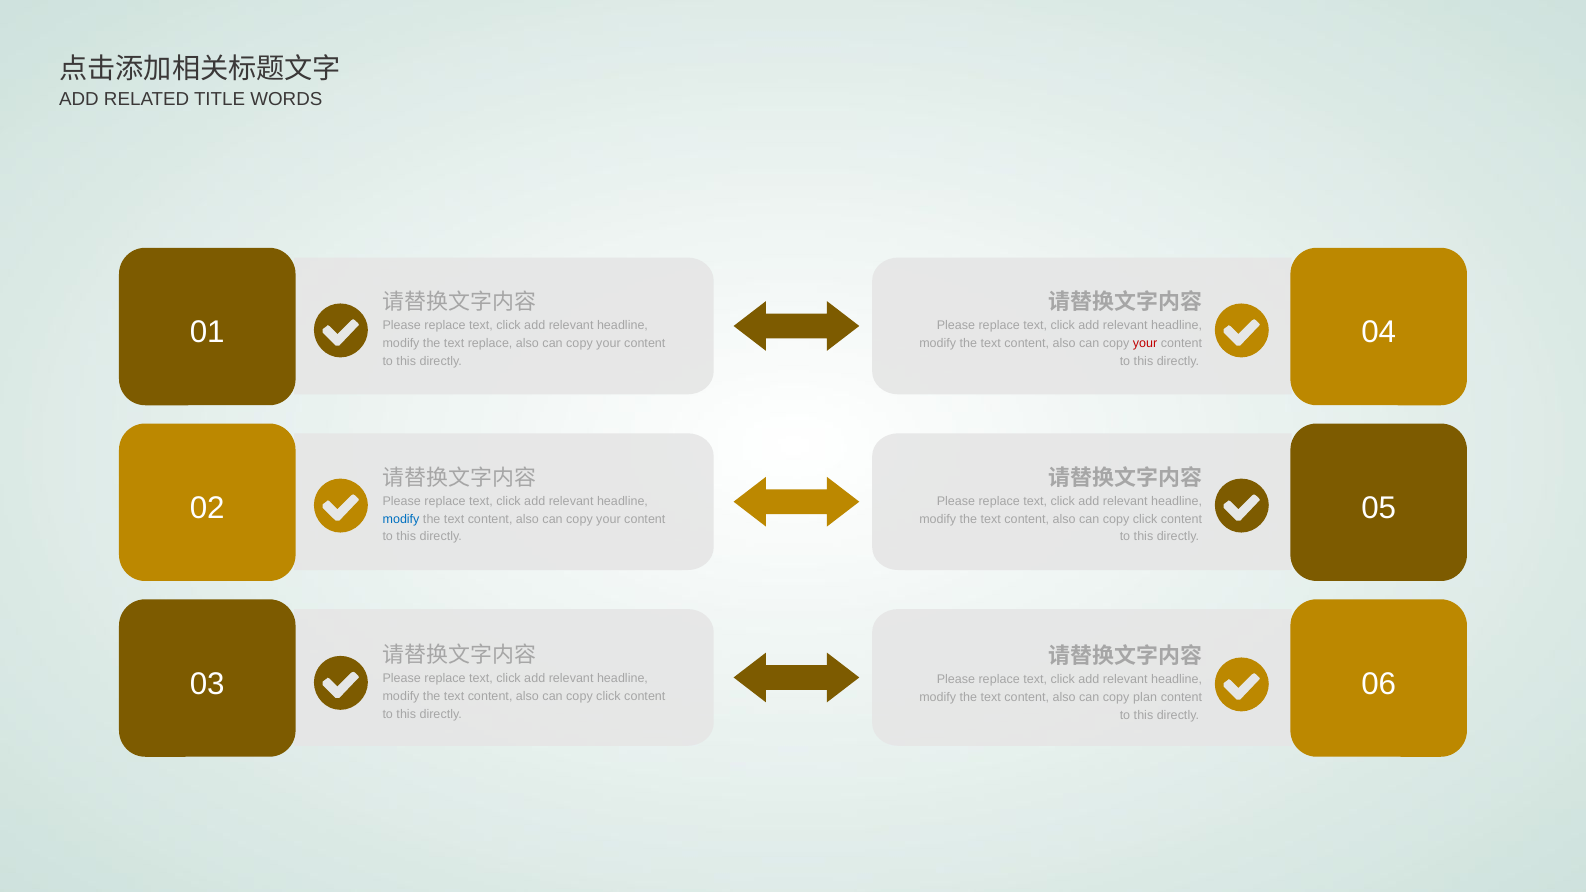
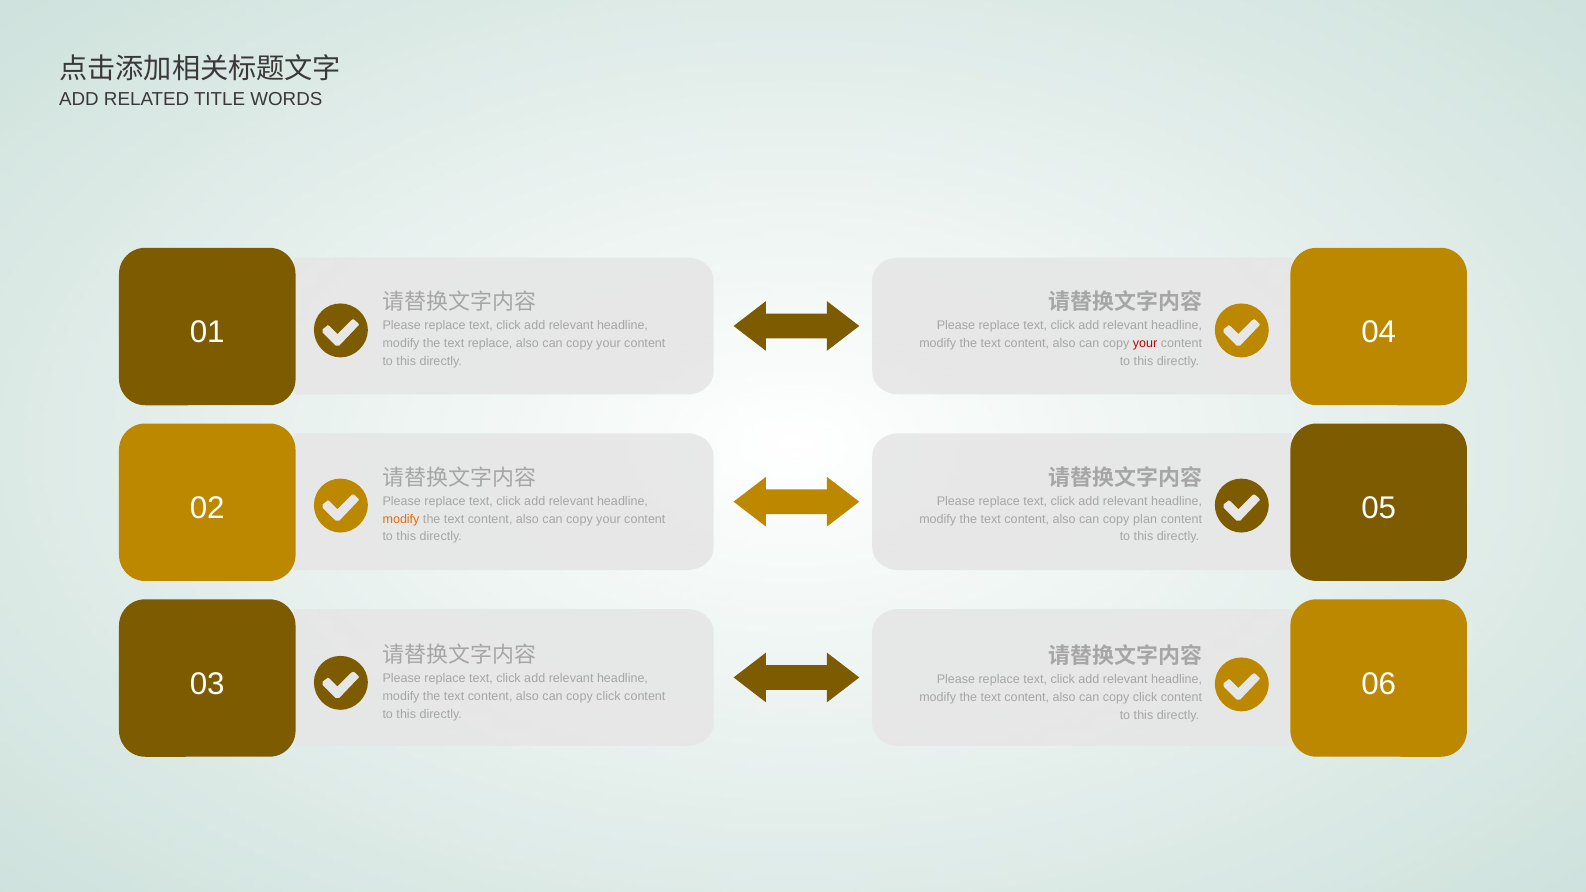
modify colour: blue -> orange (401, 519)
click: click -> plan (1145, 519)
plan: plan -> click (1145, 698)
